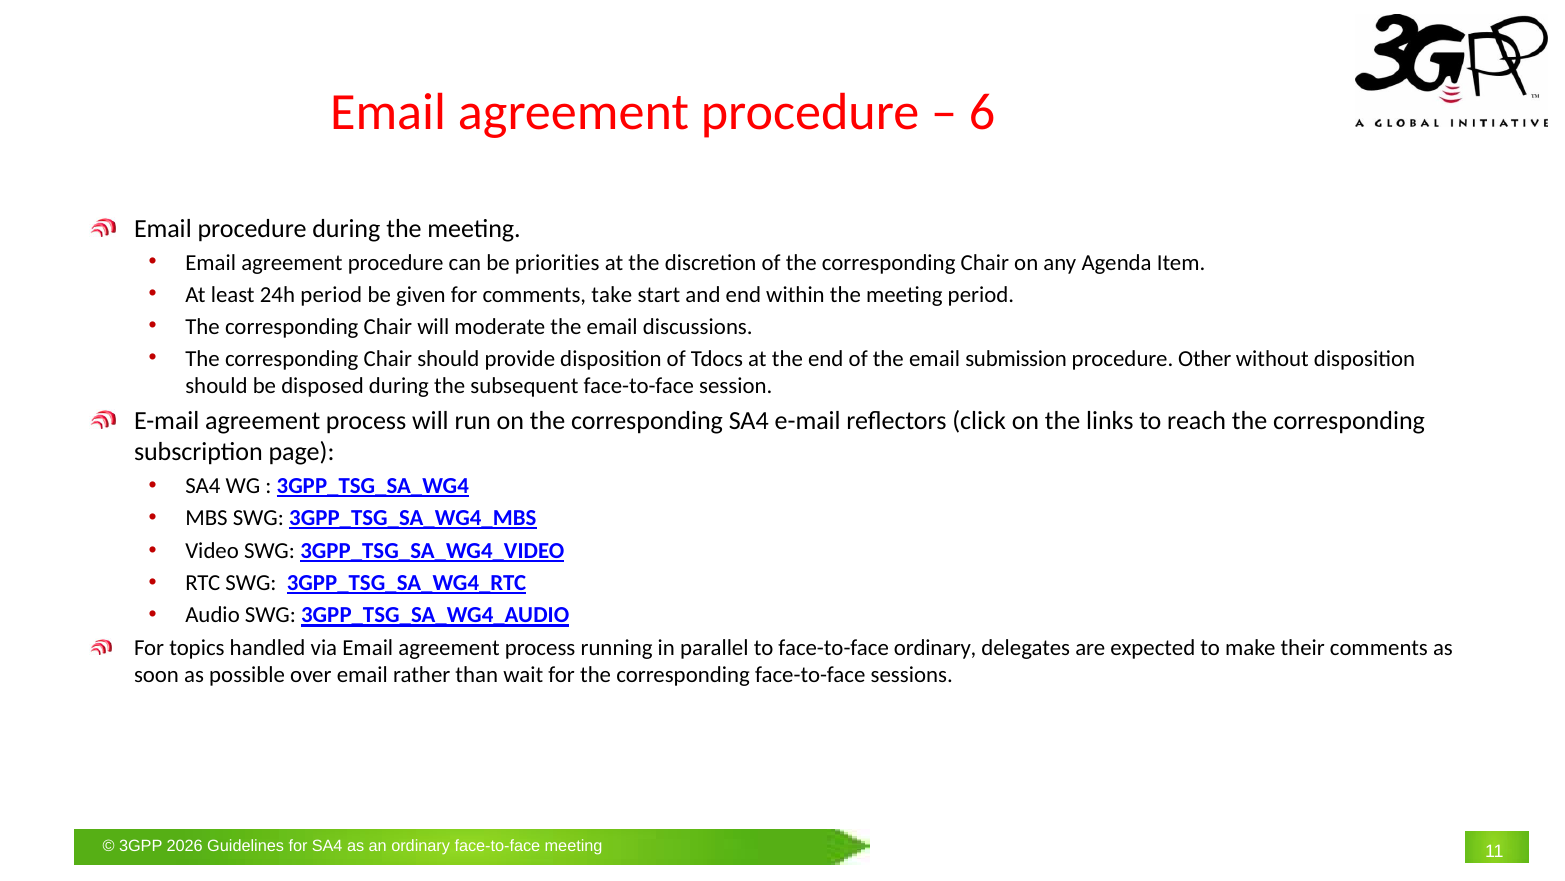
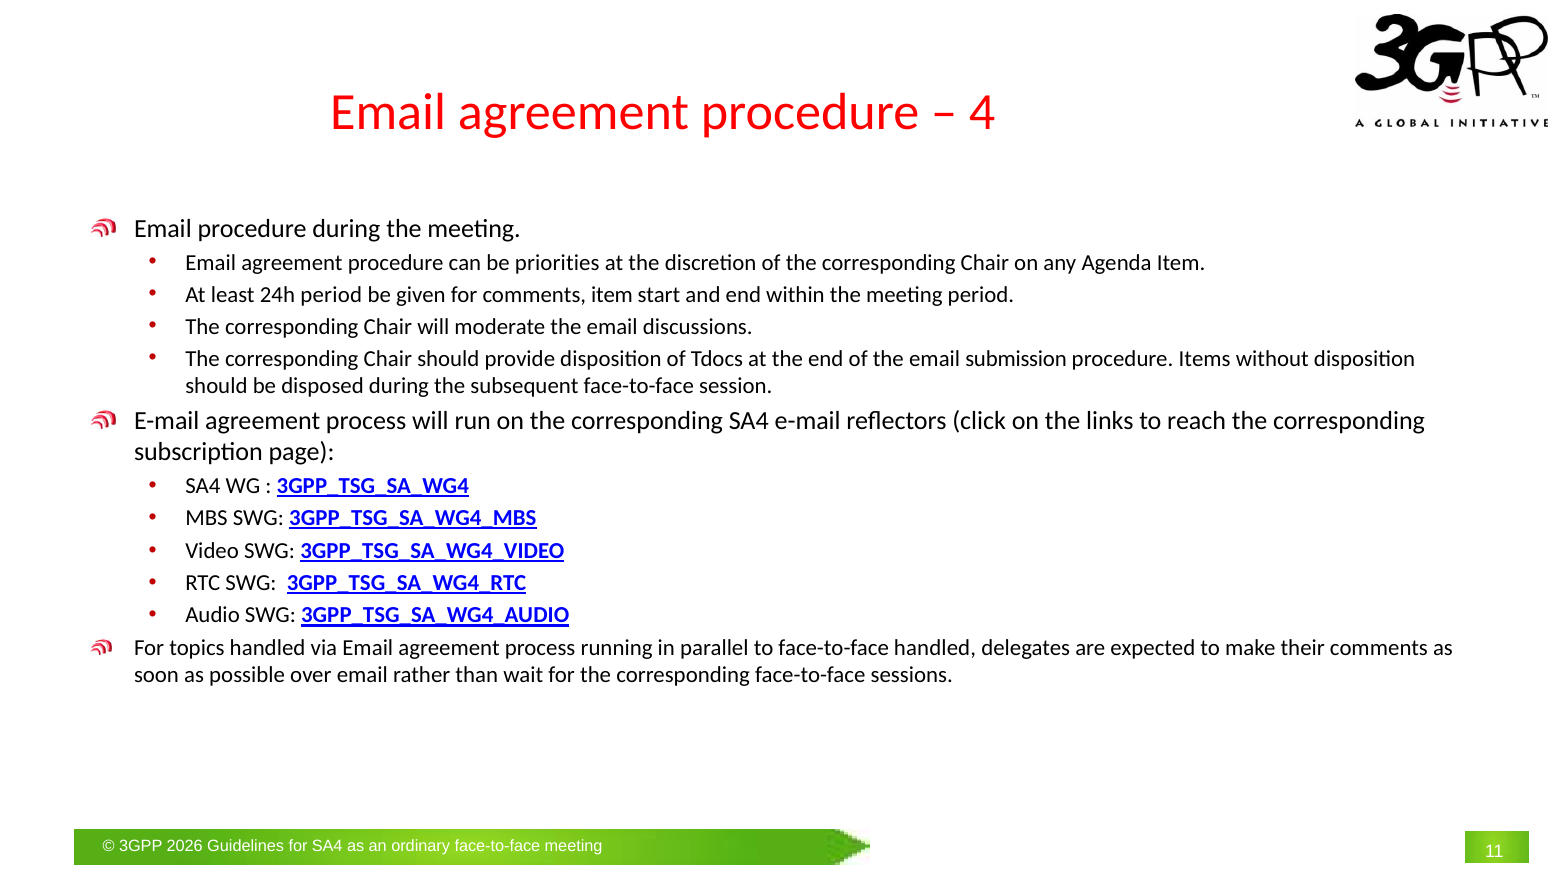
6: 6 -> 4 (982, 112)
comments take: take -> item (612, 294)
Other: Other -> Items (1205, 358)
face-to-face ordinary: ordinary -> handled (935, 647)
